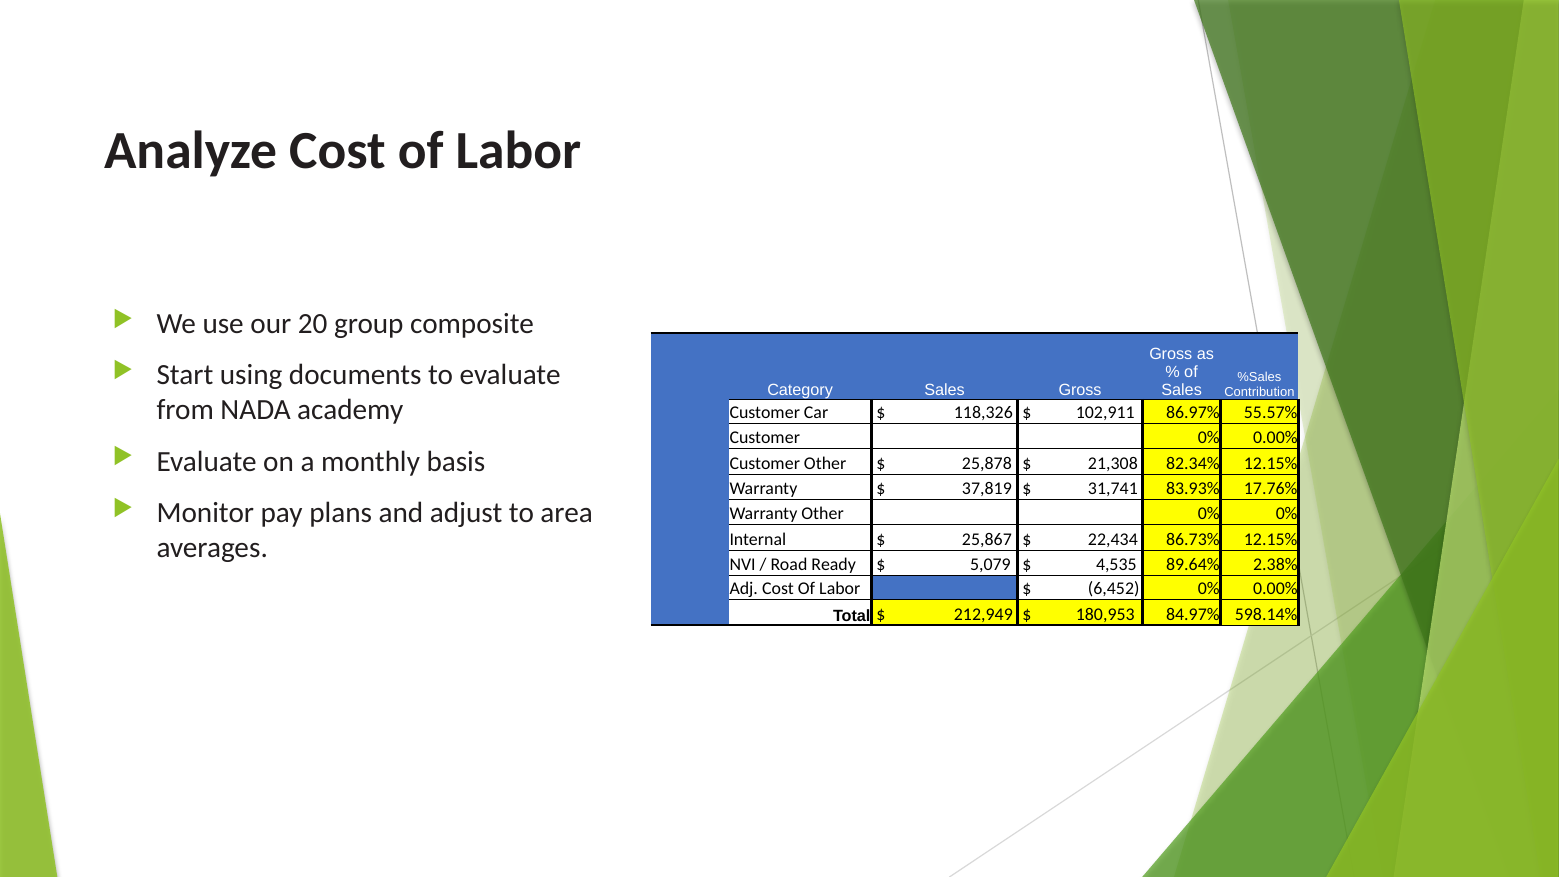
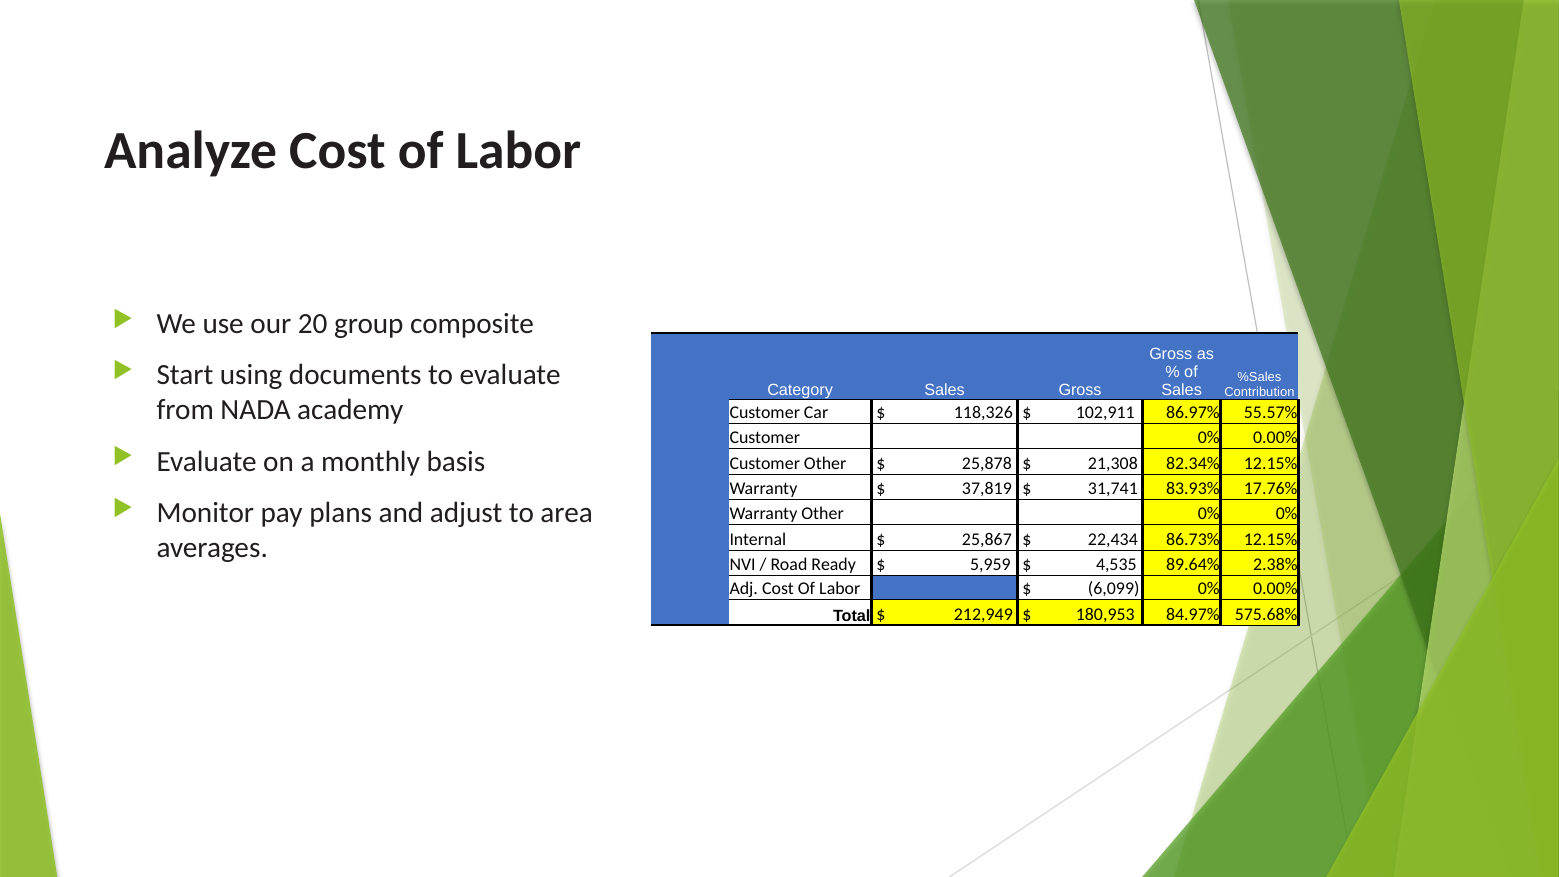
5,079: 5,079 -> 5,959 (990, 565)
6,452: 6,452 -> 6,099 (1114, 589)
598.14%: 598.14% -> 575.68% (1266, 614)
